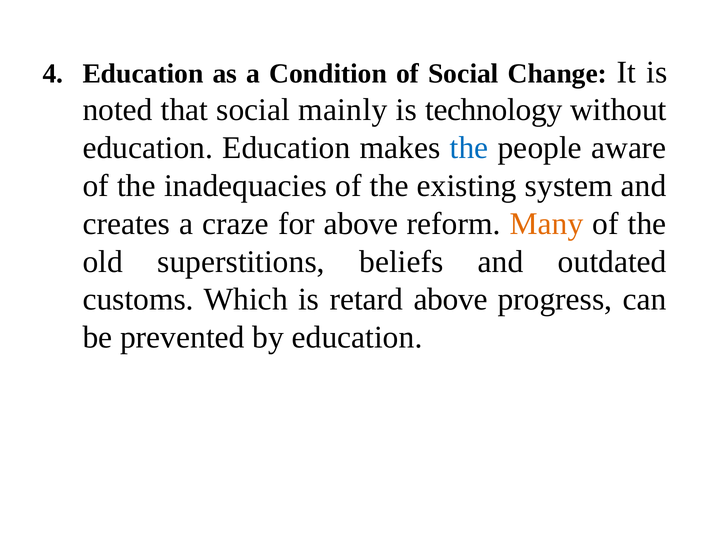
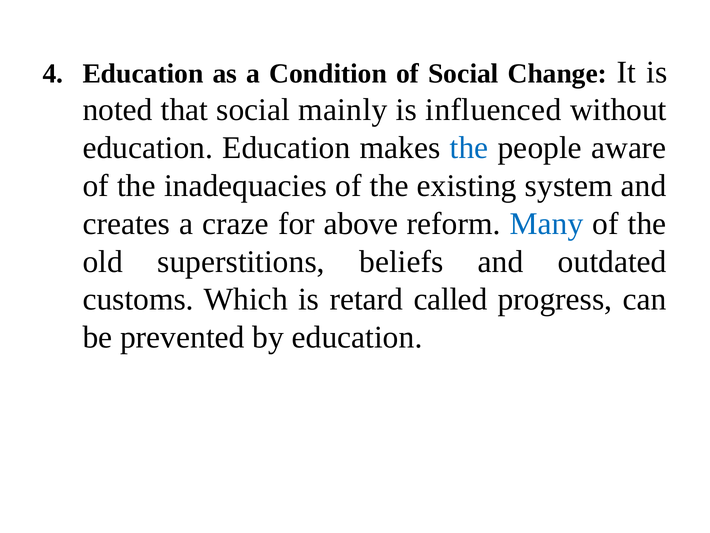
technology: technology -> influenced (493, 110)
Many colour: orange -> blue (546, 224)
retard above: above -> called (451, 299)
